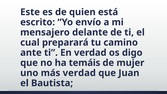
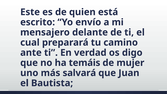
más verdad: verdad -> salvará (79, 73)
